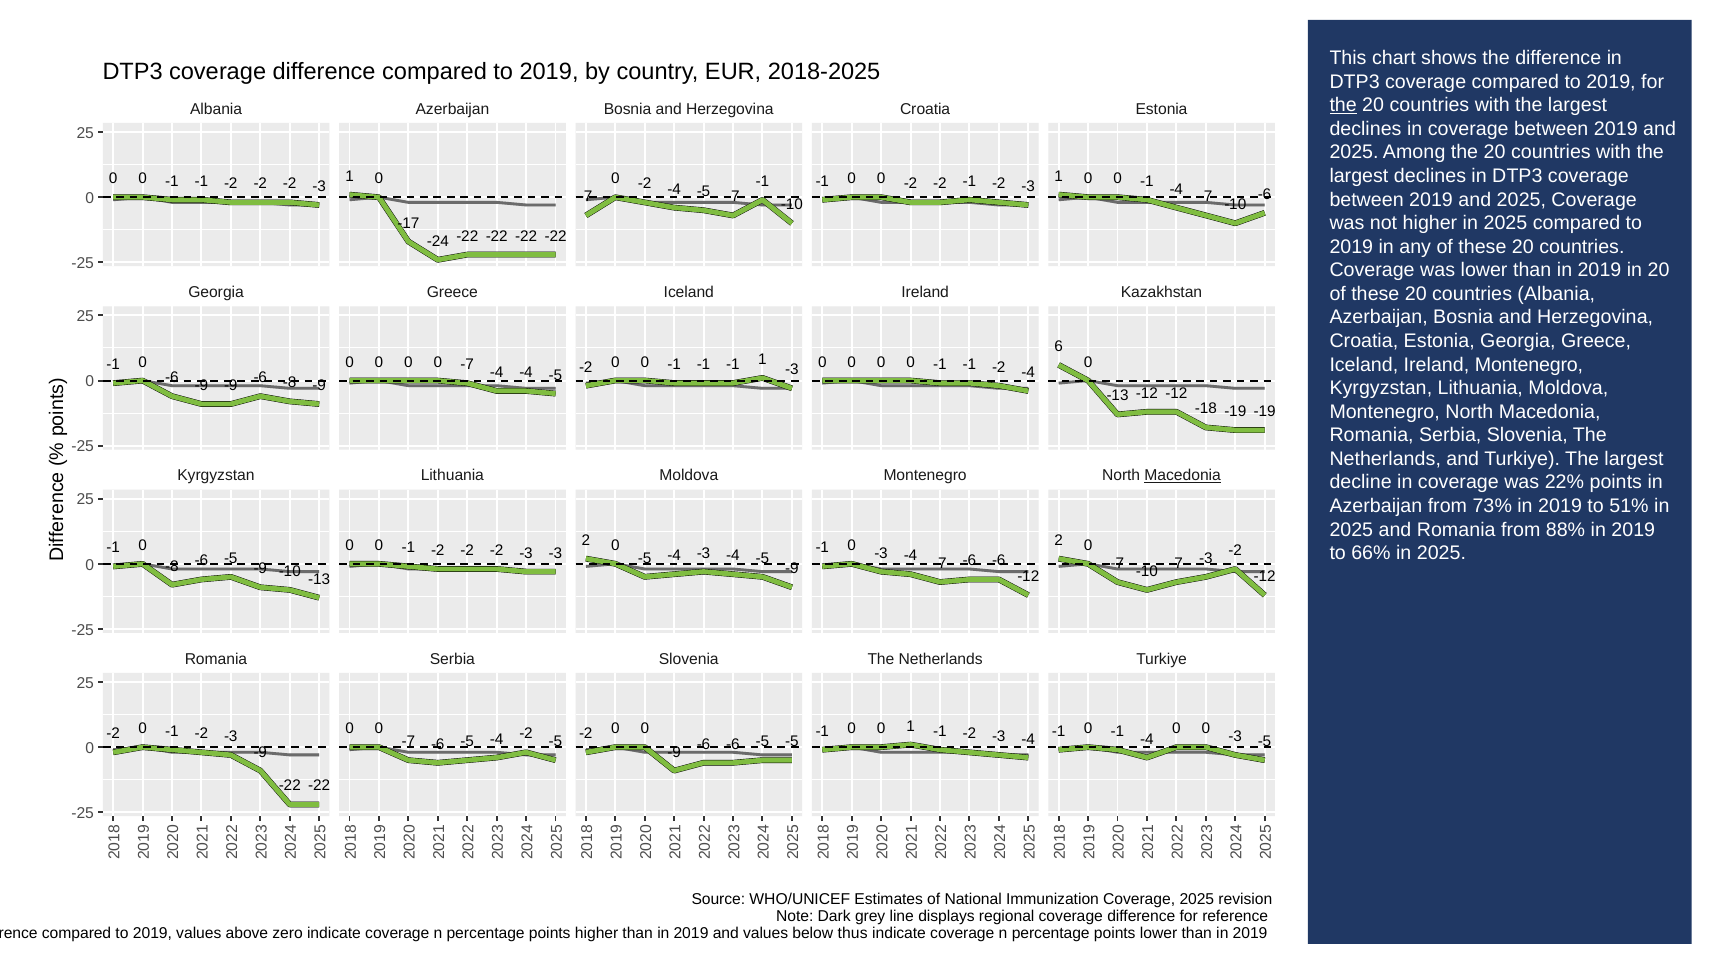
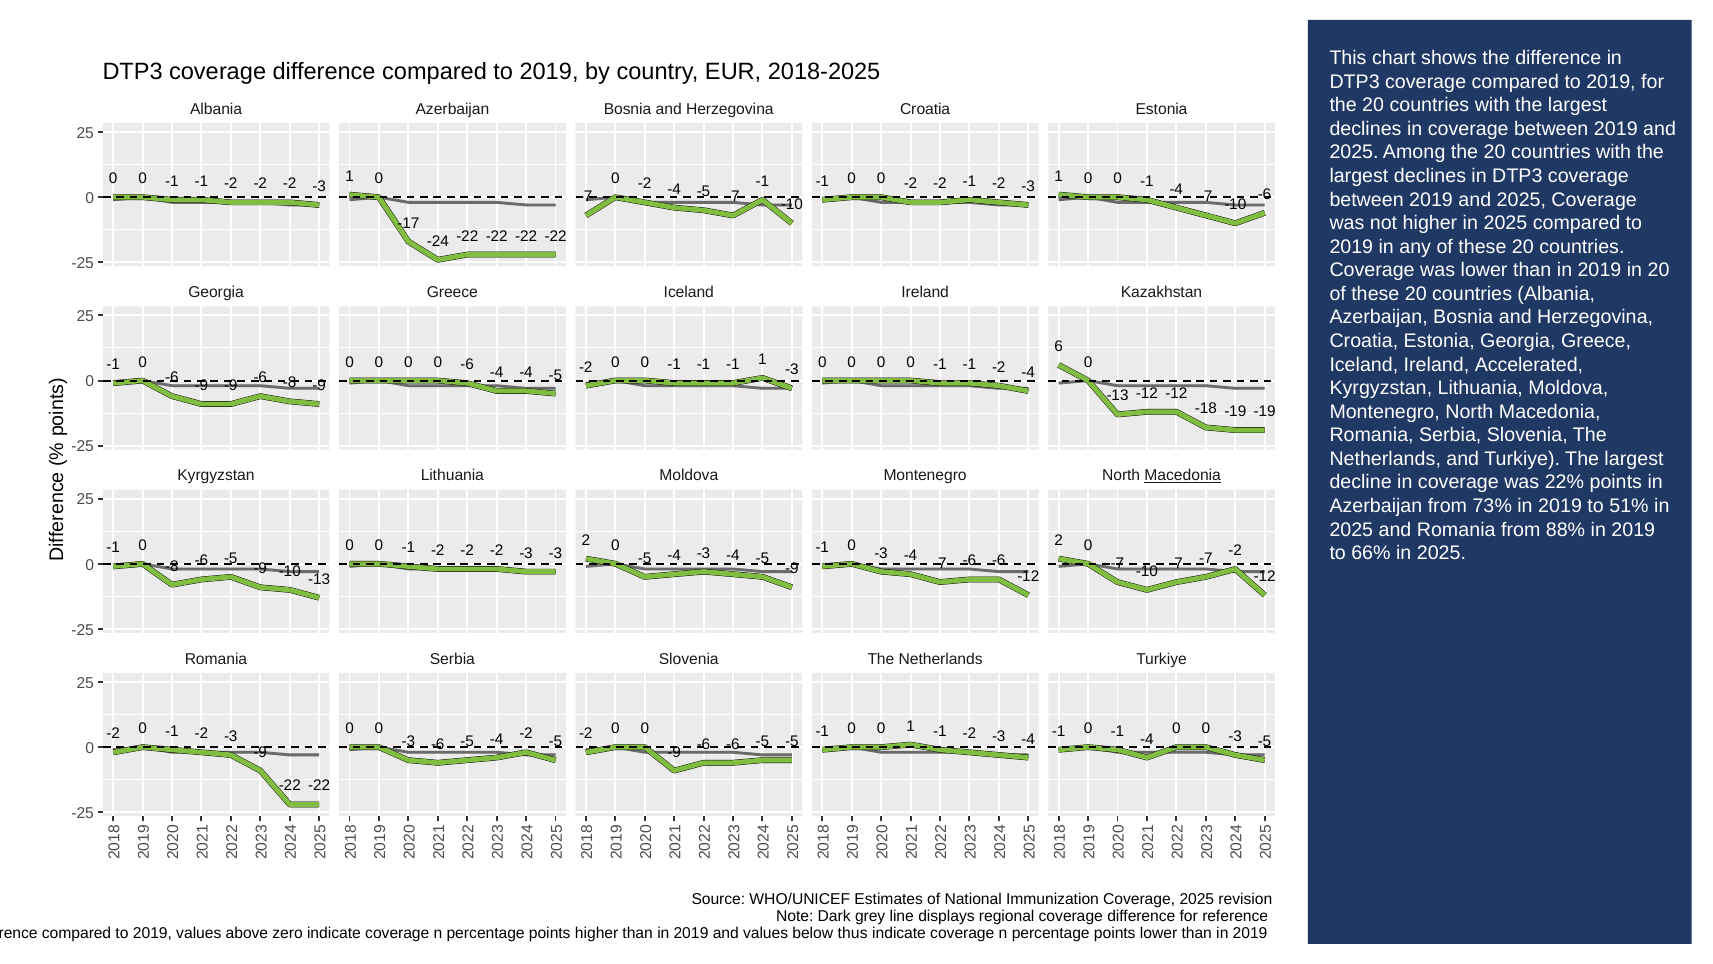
the underline: present -> none (1343, 105)
0 0 0 -7: -7 -> -6 (467, 364)
Ireland Montenegro: Montenegro -> Accelerated (1529, 364)
-7 -3: -3 -> -7 (1206, 558)
-7: -7 -> -3 (408, 741)
